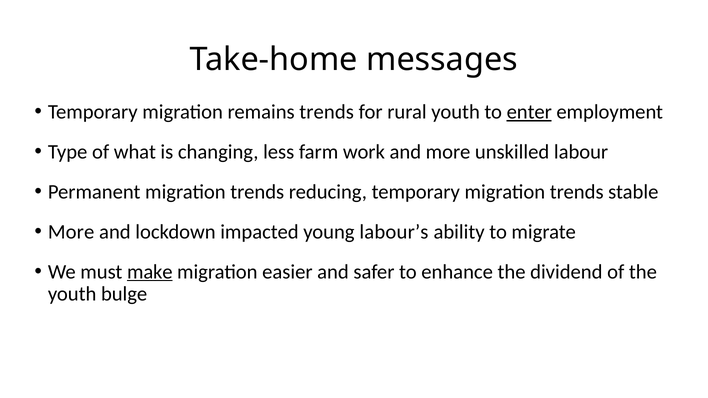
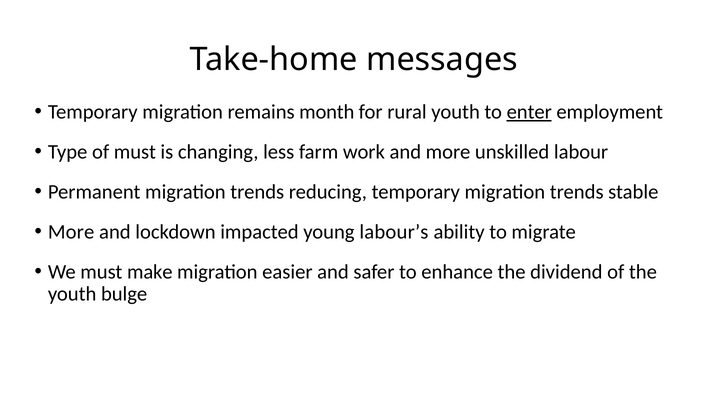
remains trends: trends -> month (327, 112)
of what: what -> must (135, 152)
make underline: present -> none (150, 272)
